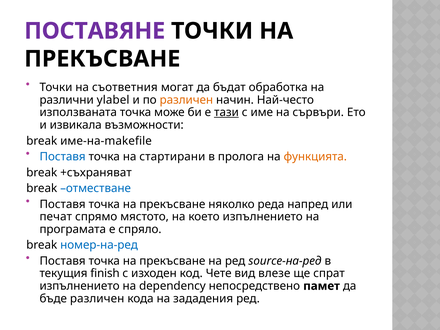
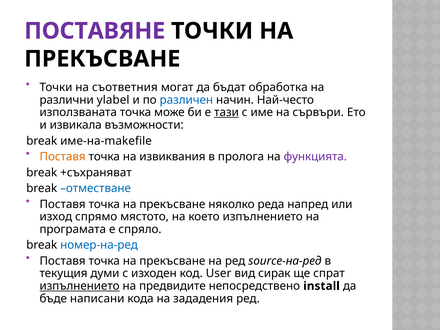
различен colour: orange -> blue (186, 100)
Поставя colour: blue -> orange (63, 157)
стартирани: стартирани -> извиквания (172, 157)
функцията colour: orange -> purple (315, 157)
печат: печат -> изход (56, 217)
finish: finish -> думи (105, 273)
Чете: Чете -> User (219, 273)
влезе: влезе -> сирак (274, 273)
изпълнението underline: none -> present (80, 286)
dependency: dependency -> предвидите (172, 286)
памет: памет -> install (322, 286)
бъде различен: различен -> написани (97, 299)
